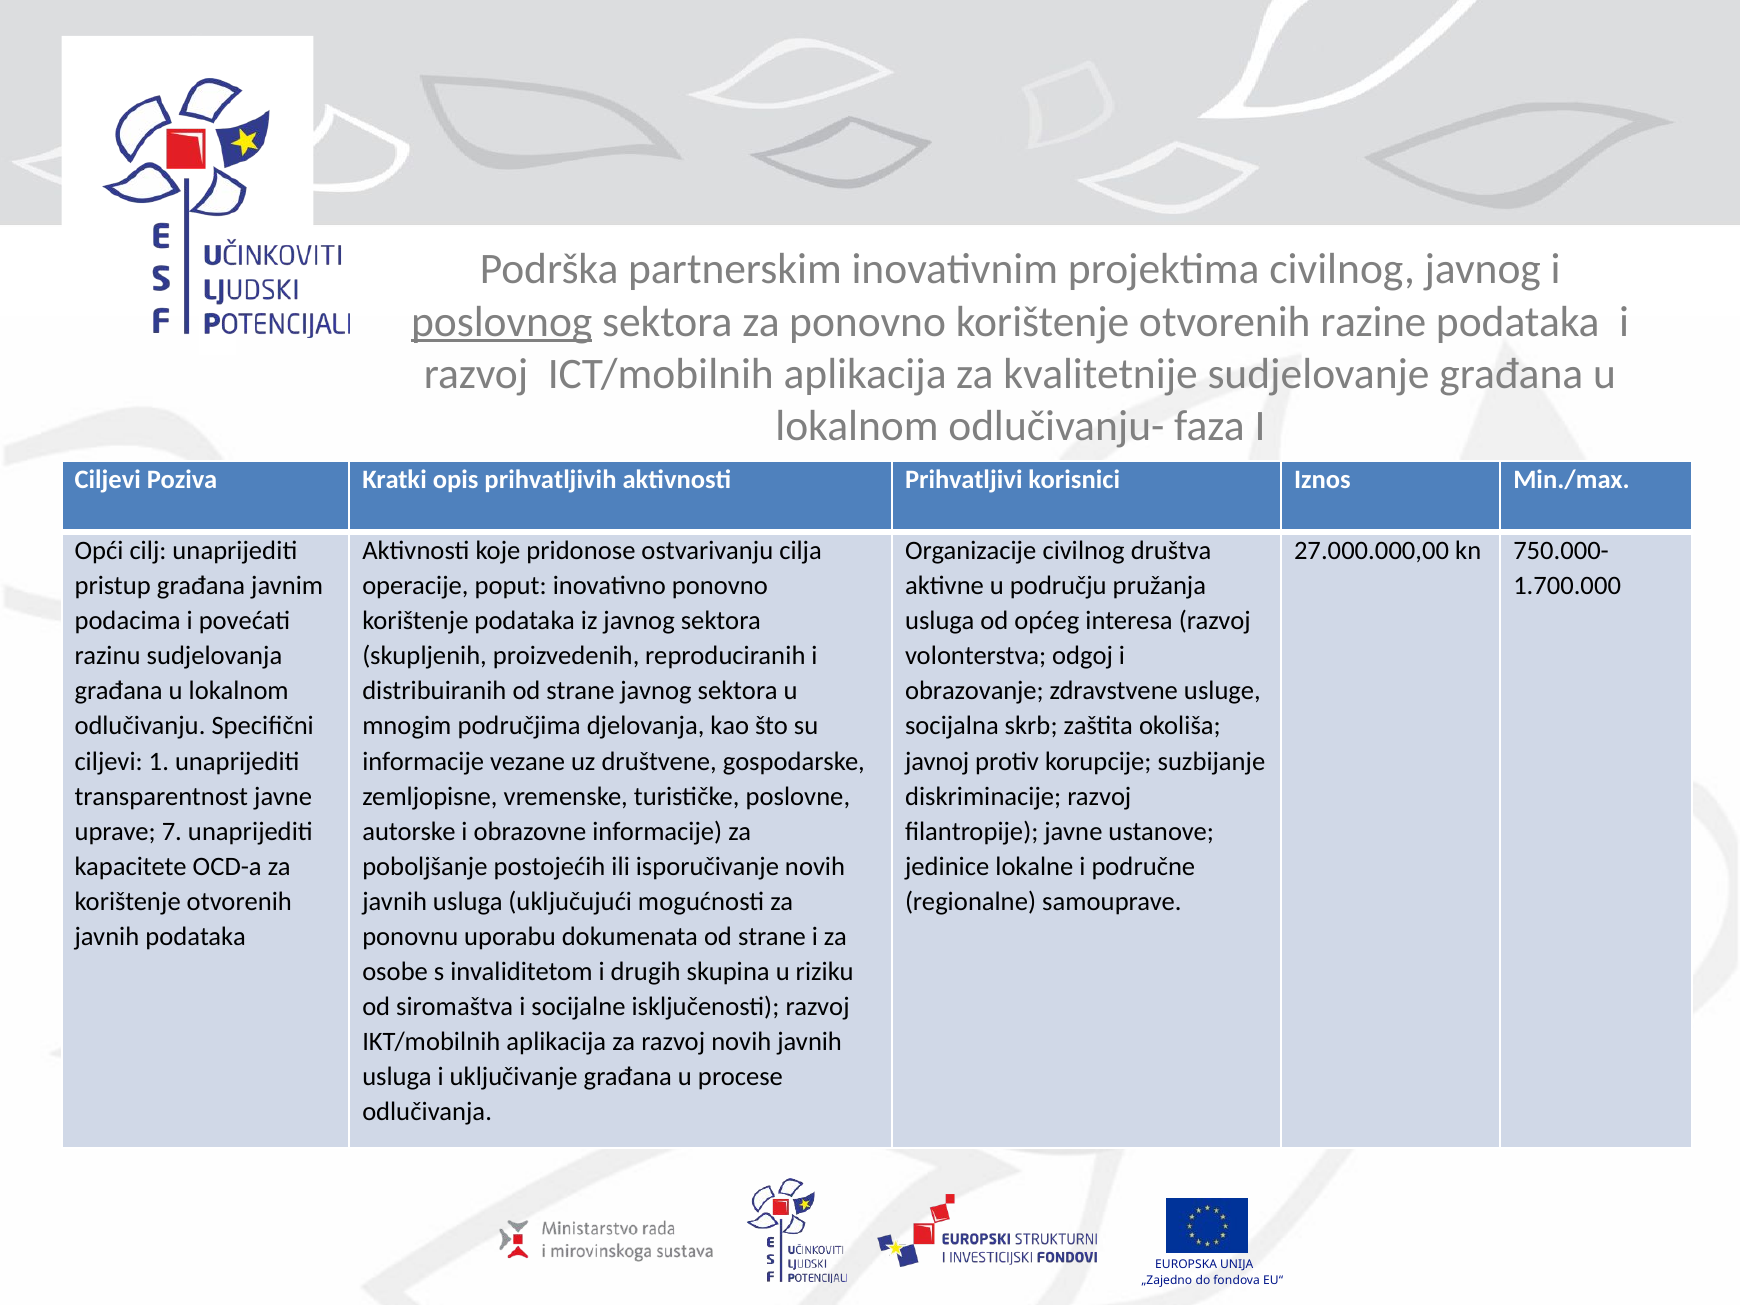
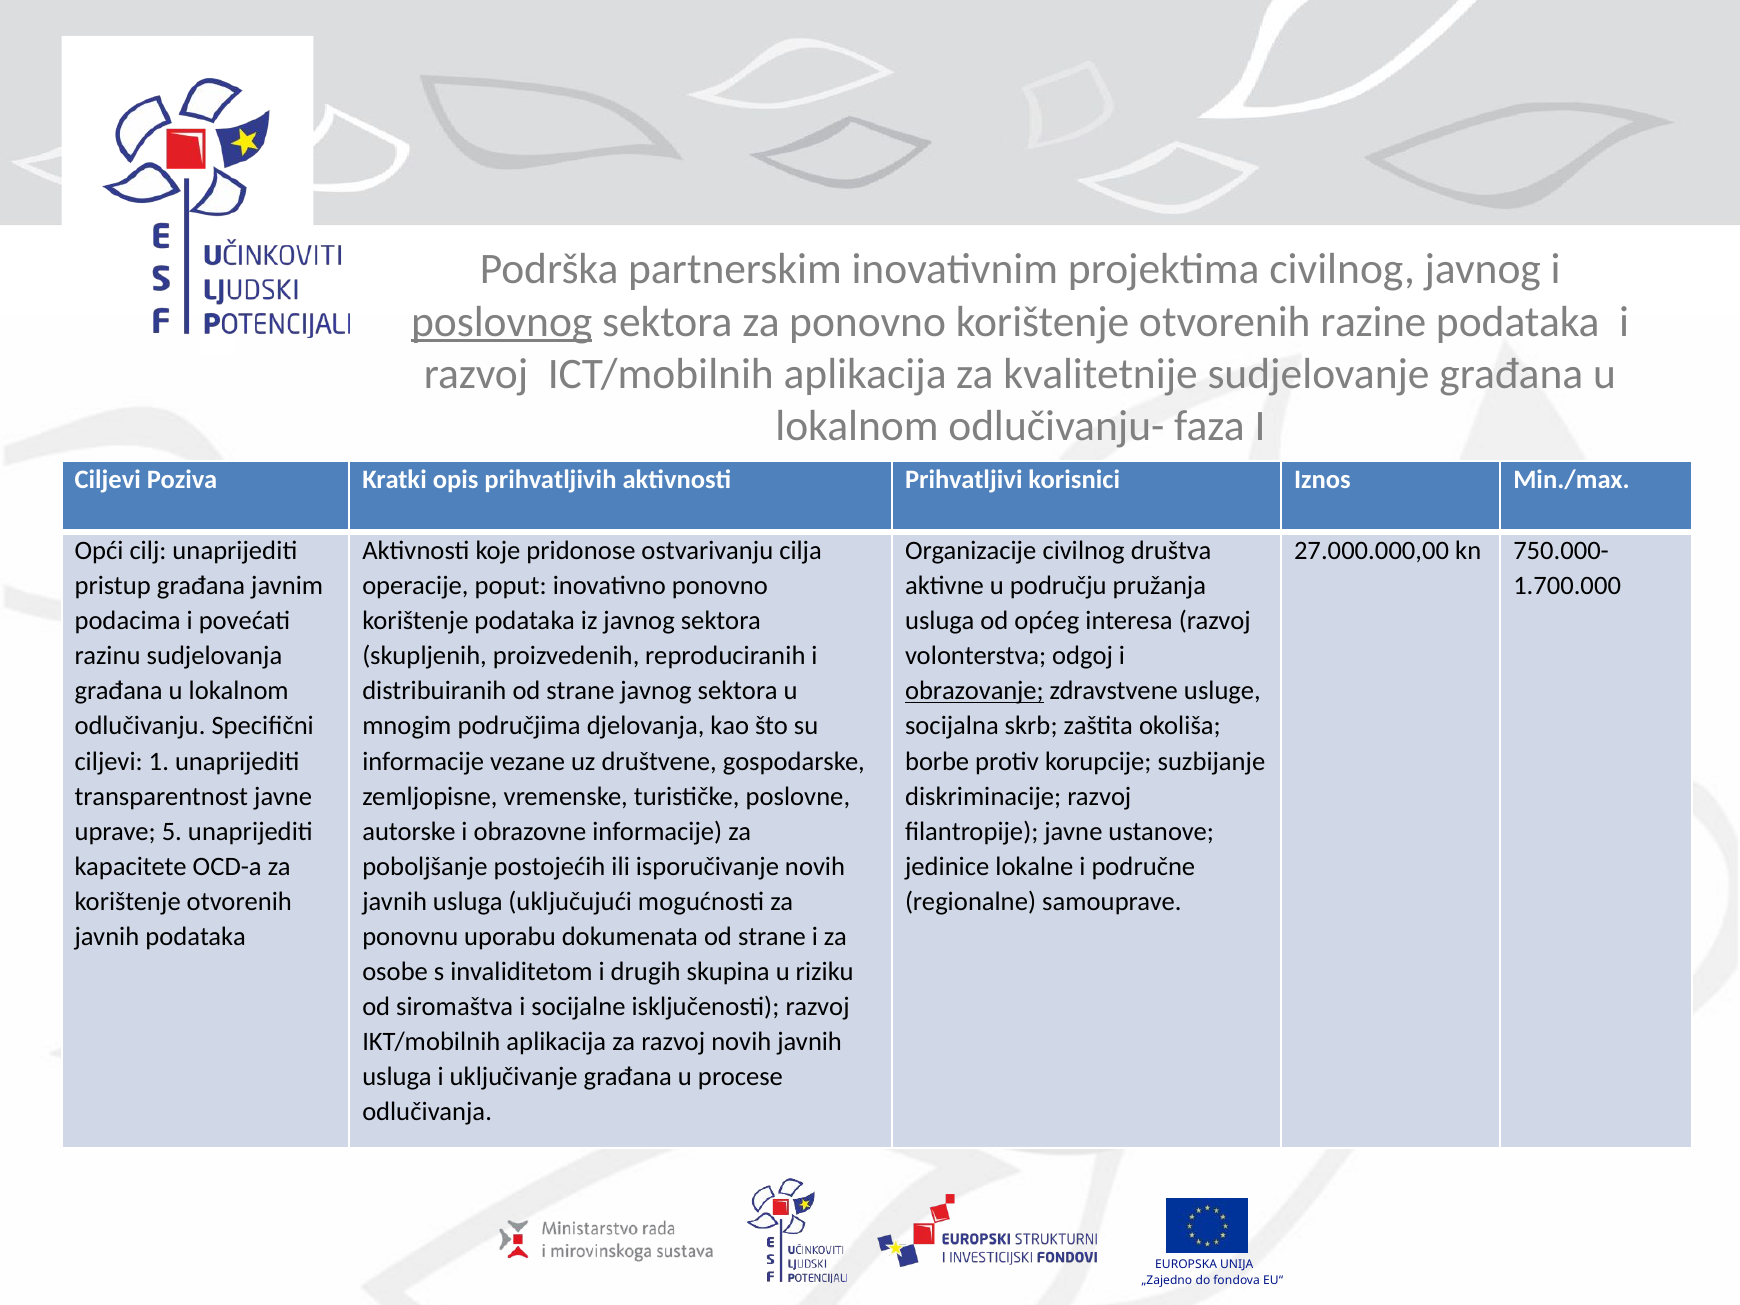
obrazovanje underline: none -> present (974, 691)
javnoj: javnoj -> borbe (937, 761)
7: 7 -> 5 (172, 831)
